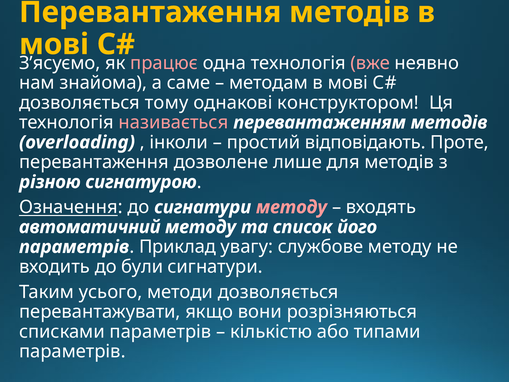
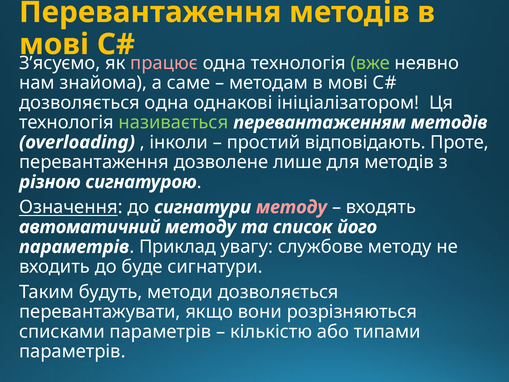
вже colour: pink -> light green (370, 63)
дозволяється тому: тому -> одна (167, 103)
конструктором: конструктором -> ініціалізатором (348, 103)
називається colour: pink -> light green (173, 122)
були: були -> буде (142, 267)
усього: усього -> будуть (111, 292)
